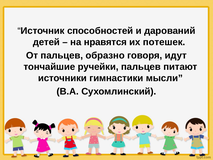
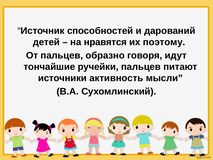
потешек: потешек -> поэтому (164, 42)
гимнастики: гимнастики -> активность (116, 78)
